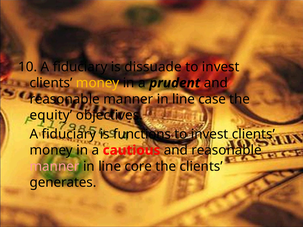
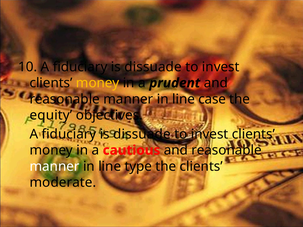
functions: functions -> dissuade (142, 134)
manner colour: pink -> white (55, 167)
core: core -> type (138, 167)
generates: generates -> moderate (63, 183)
